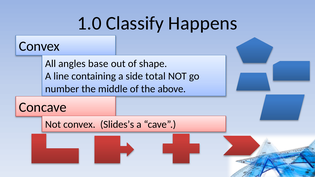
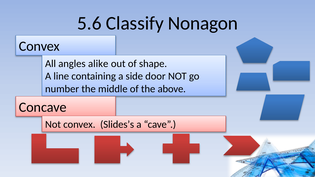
1.0: 1.0 -> 5.6 (89, 23)
Happens: Happens -> Nonagon (203, 23)
base: base -> alike (98, 64)
total: total -> door (155, 76)
